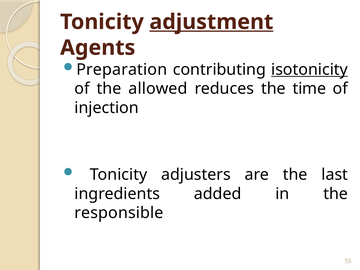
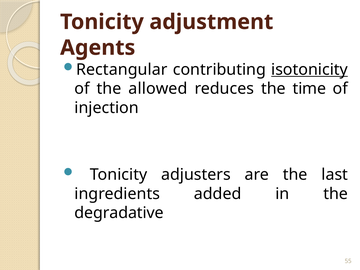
adjustment underline: present -> none (211, 22)
Preparation: Preparation -> Rectangular (122, 69)
responsible: responsible -> degradative (119, 213)
